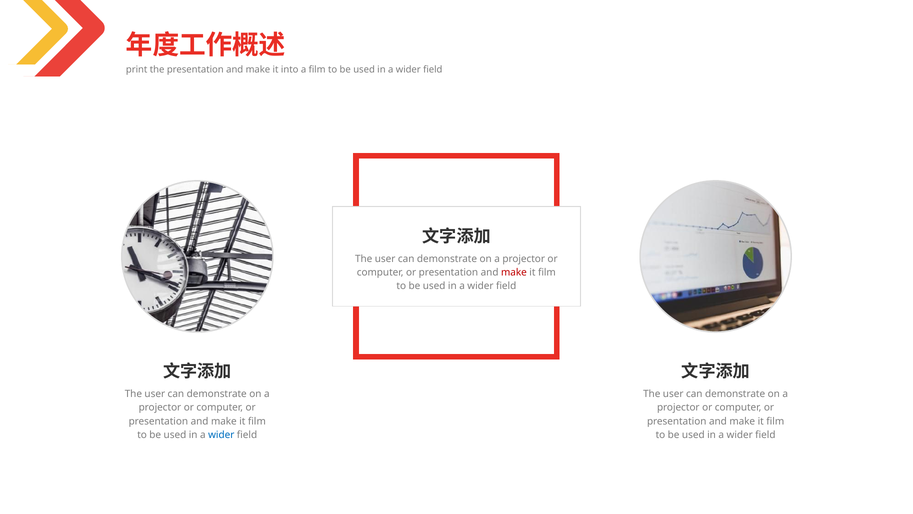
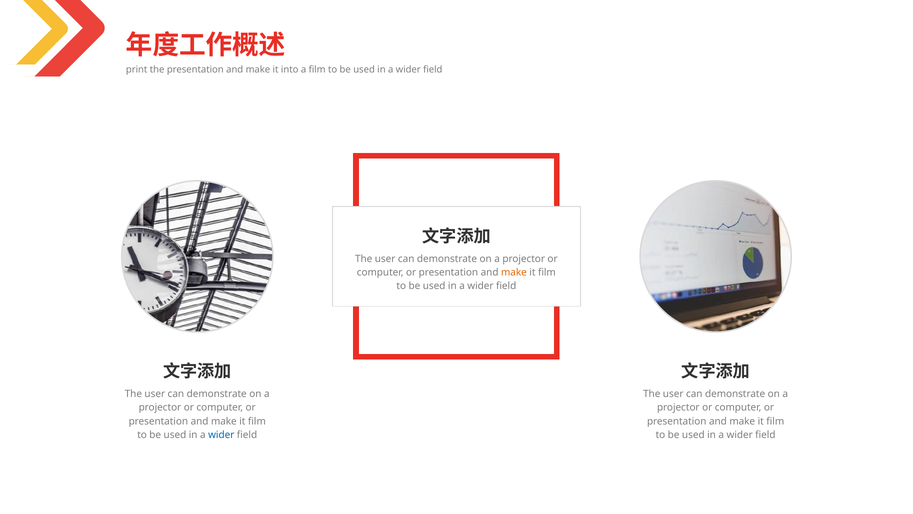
make colour: red -> orange (514, 272)
